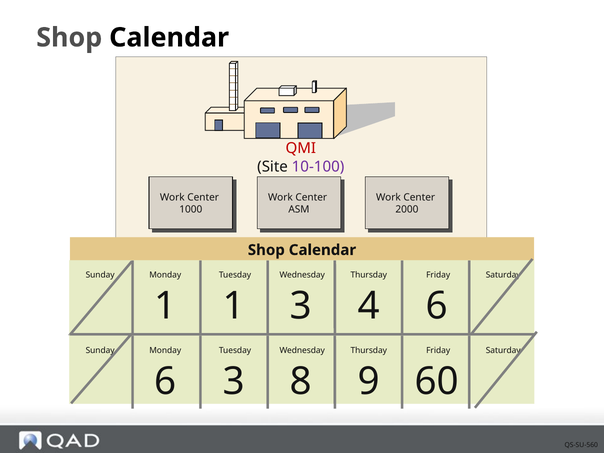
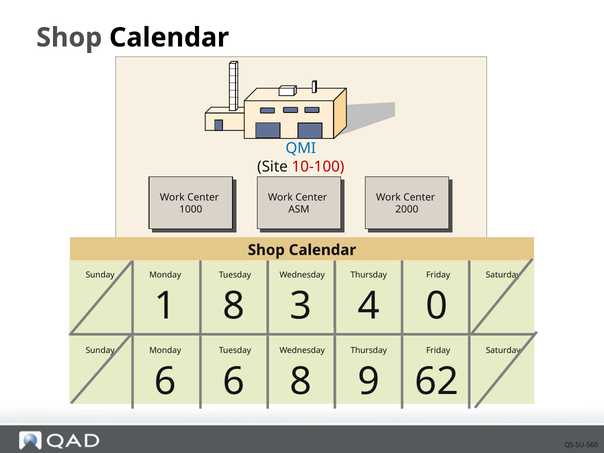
QMI colour: red -> blue (301, 148)
10-100 colour: purple -> red (318, 167)
1 1: 1 -> 8 (234, 306)
4 6: 6 -> 0 (437, 306)
6 3: 3 -> 6 (234, 381)
60: 60 -> 62 (437, 381)
